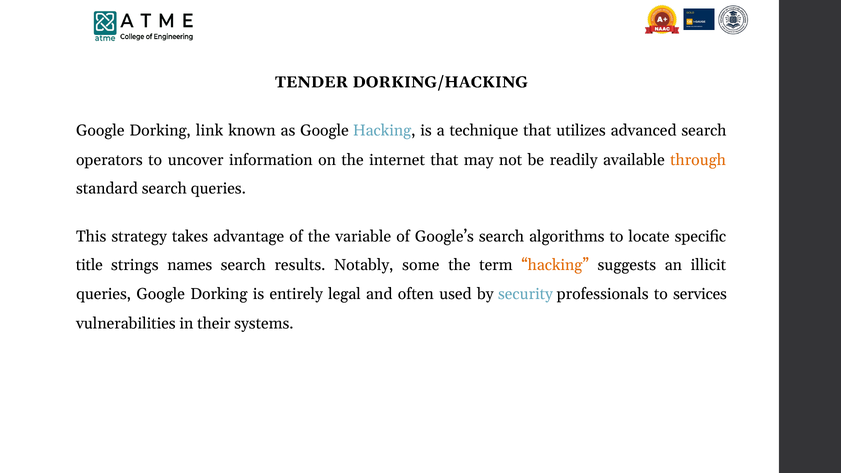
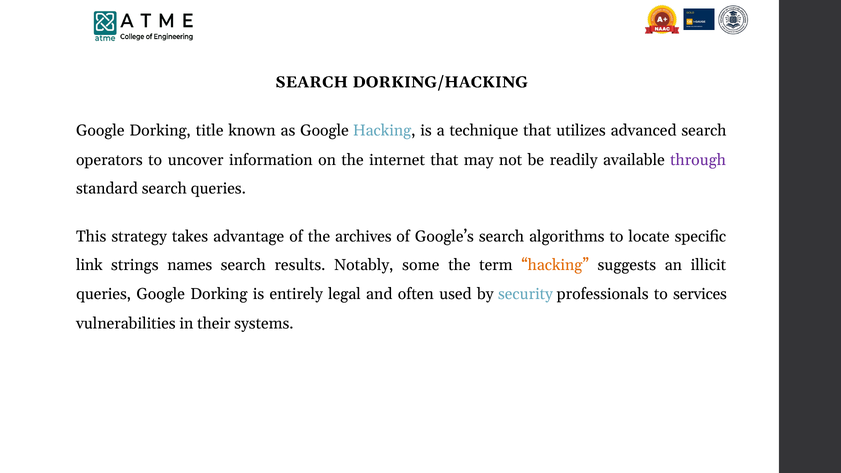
TENDER: TENDER -> SEARCH (312, 82)
link: link -> title (210, 131)
through colour: orange -> purple (698, 160)
variable: variable -> archives (363, 237)
title: title -> link (89, 265)
